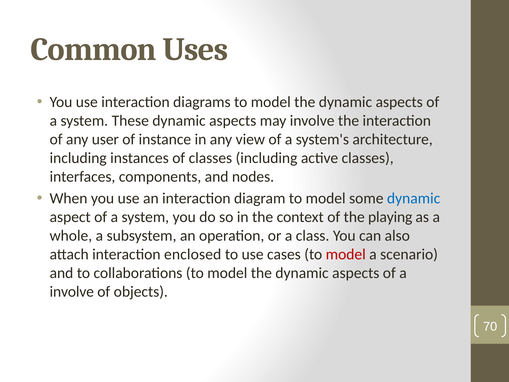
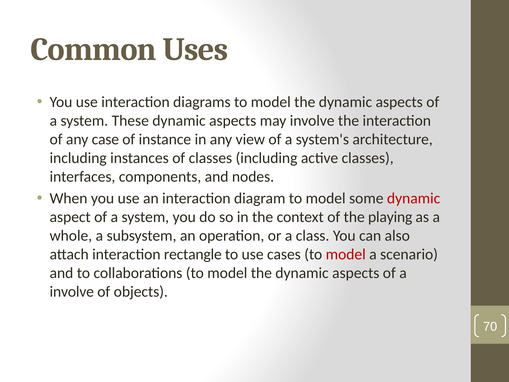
user: user -> case (105, 139)
dynamic colour: blue -> red (414, 198)
enclosed: enclosed -> rectangle (193, 254)
